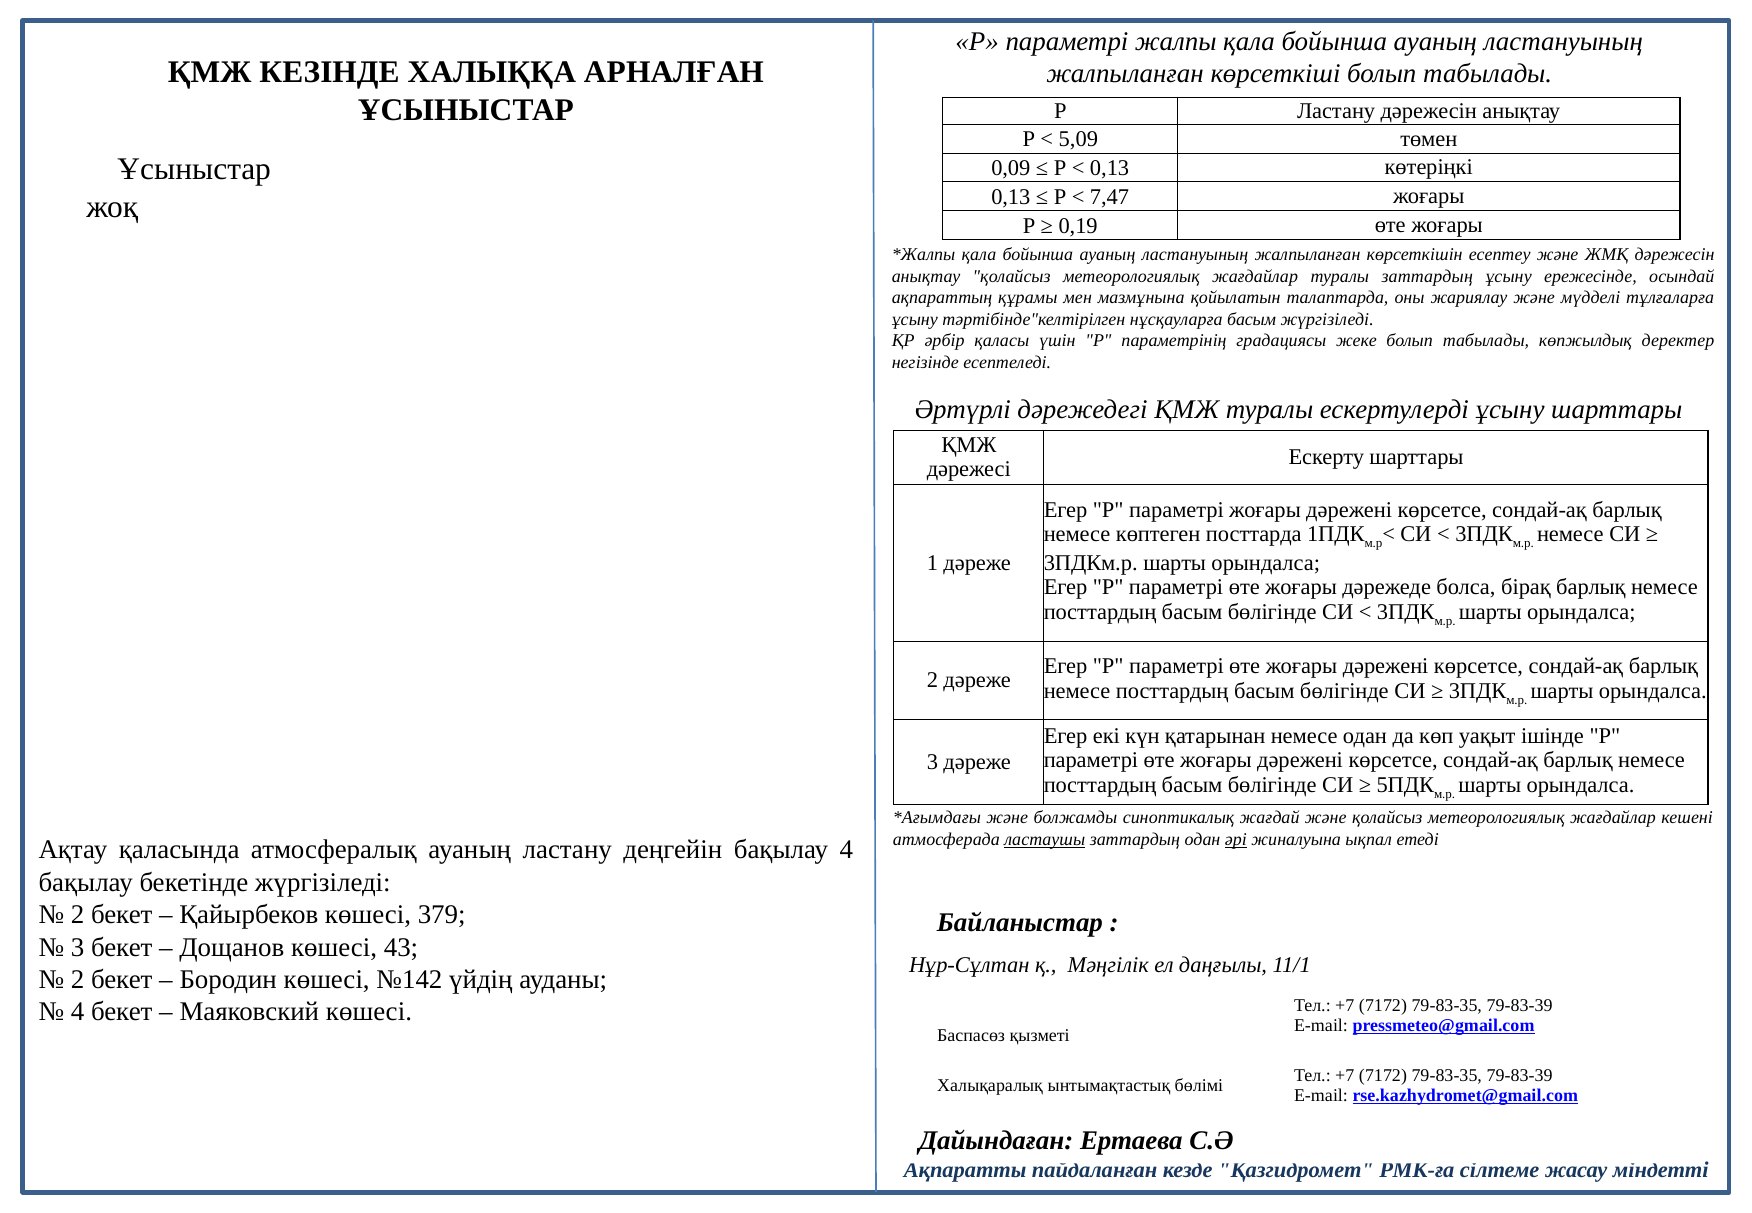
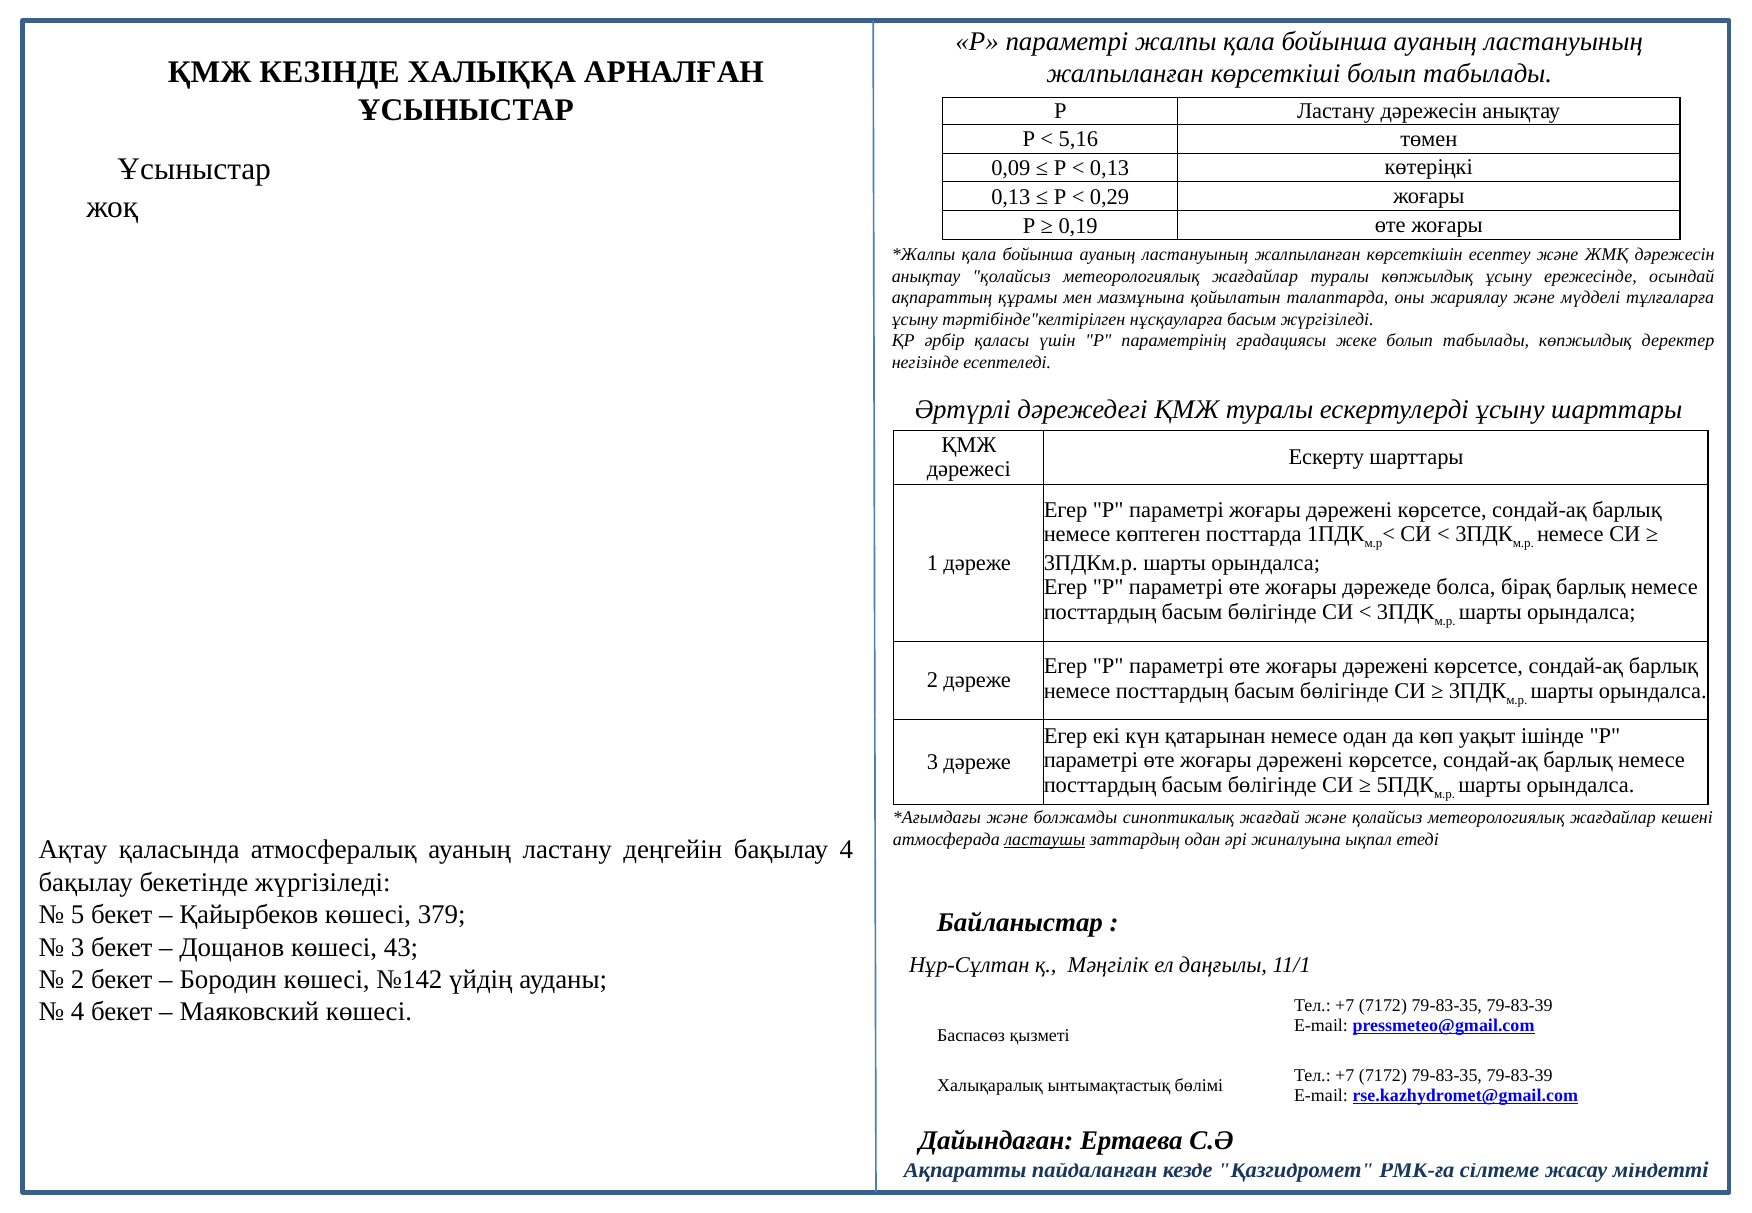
5,09: 5,09 -> 5,16 (1078, 140)
7,47: 7,47 -> 0,29 (1109, 197)
туралы заттардың: заттардың -> көпжылдық (1427, 276)
әрі underline: present -> none (1236, 839)
2: 2 -> 5 (78, 915)
